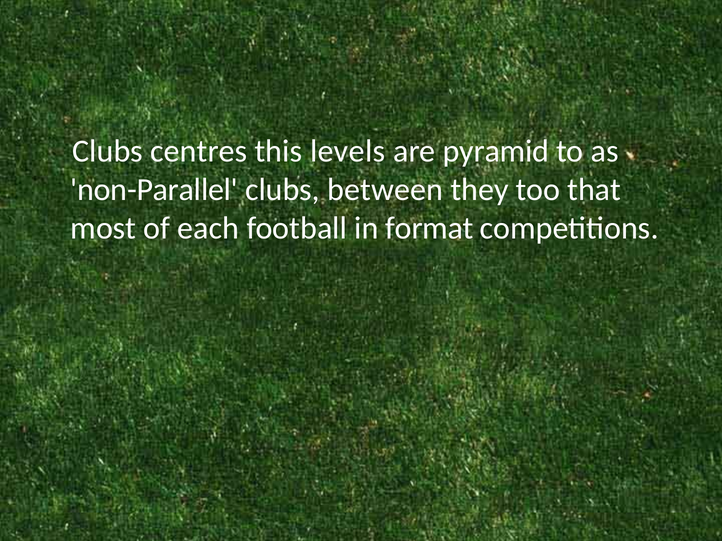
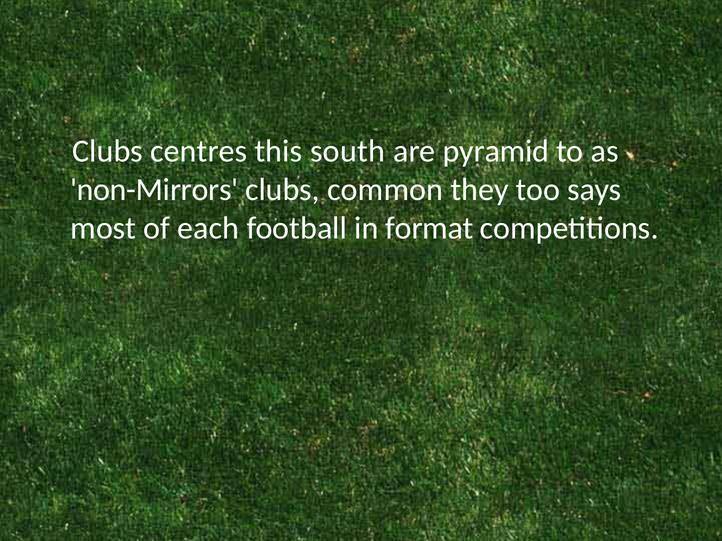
levels: levels -> south (348, 151)
non-Parallel: non-Parallel -> non-Mirrors (154, 190)
between: between -> common (385, 190)
that: that -> says (594, 190)
